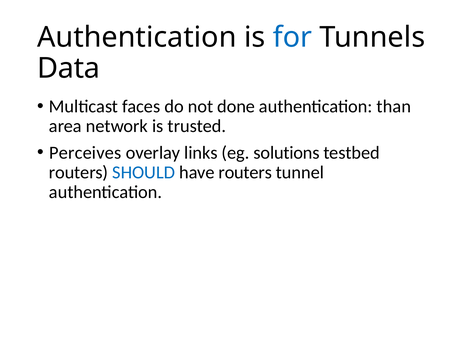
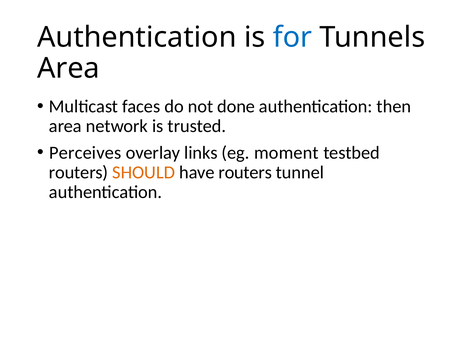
Data: Data -> Area (68, 68)
than: than -> then (394, 106)
solutions: solutions -> moment (286, 153)
SHOULD colour: blue -> orange (144, 172)
